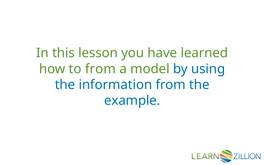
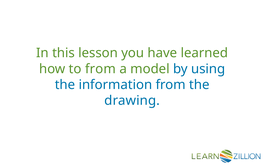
example: example -> drawing (132, 101)
